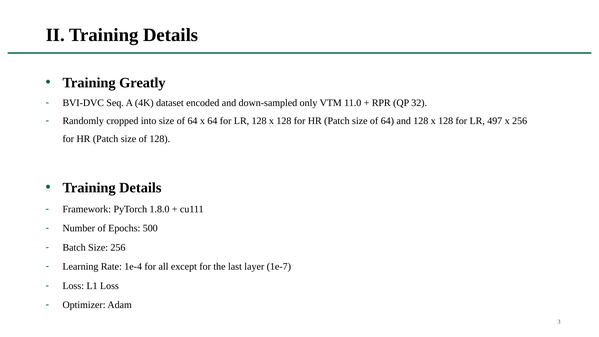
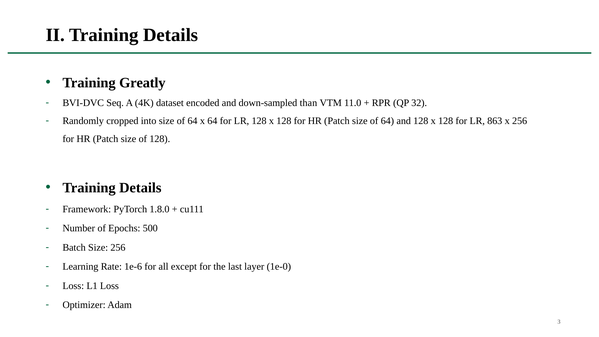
only: only -> than (308, 103)
497: 497 -> 863 (495, 121)
1e-4: 1e-4 -> 1e-6 (133, 267)
1e-7: 1e-7 -> 1e-0 (279, 267)
